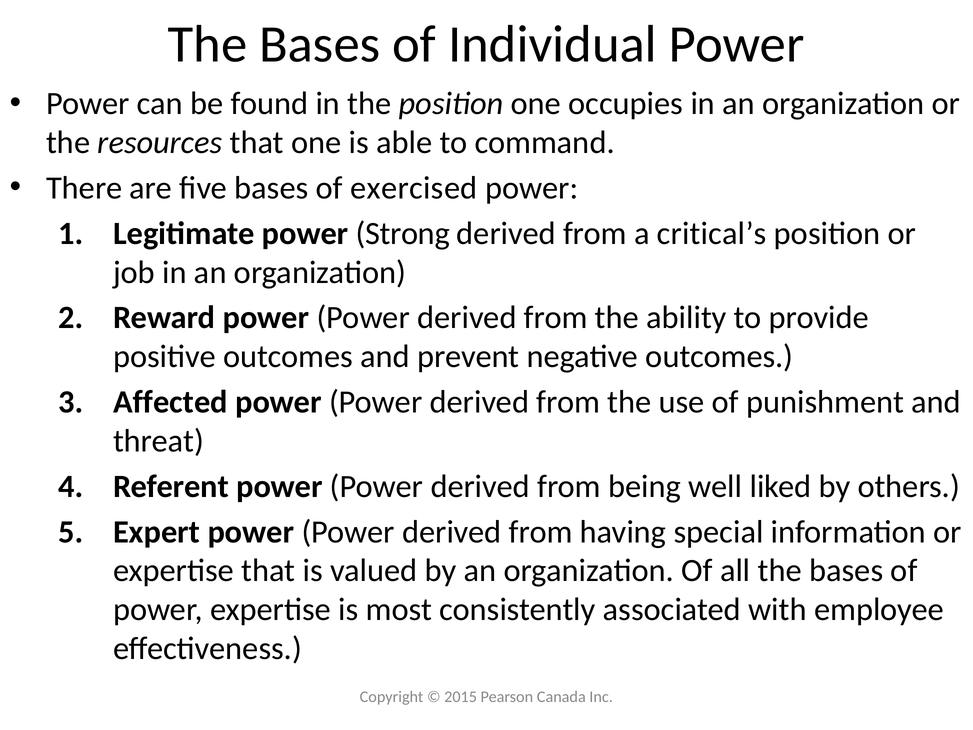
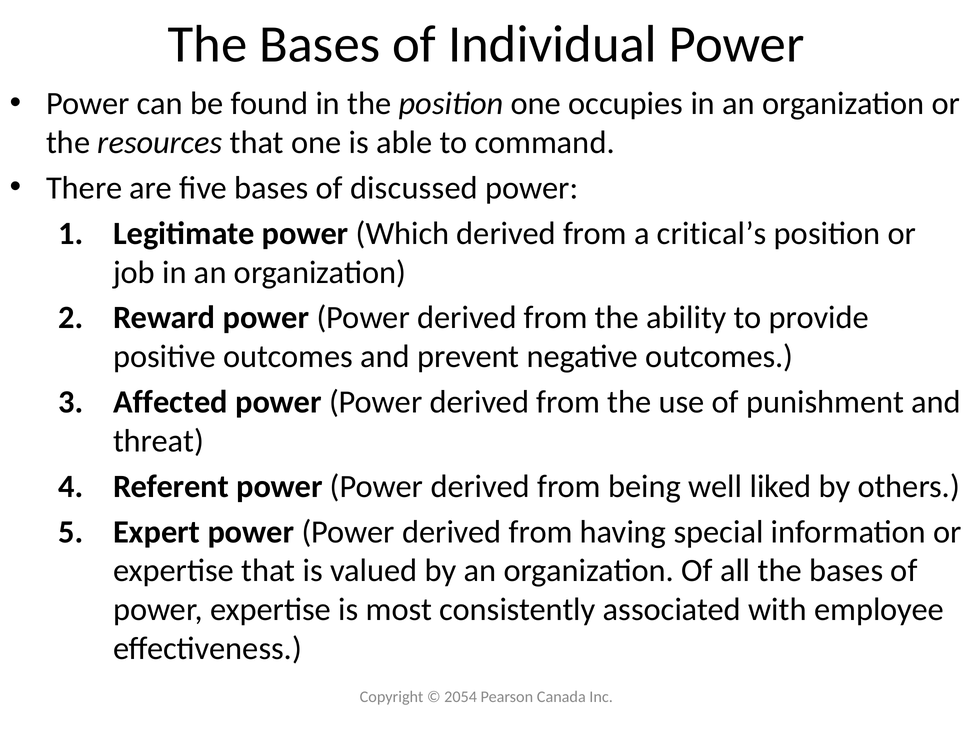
exercised: exercised -> discussed (414, 188)
Strong: Strong -> Which (403, 233)
2015: 2015 -> 2054 (461, 697)
